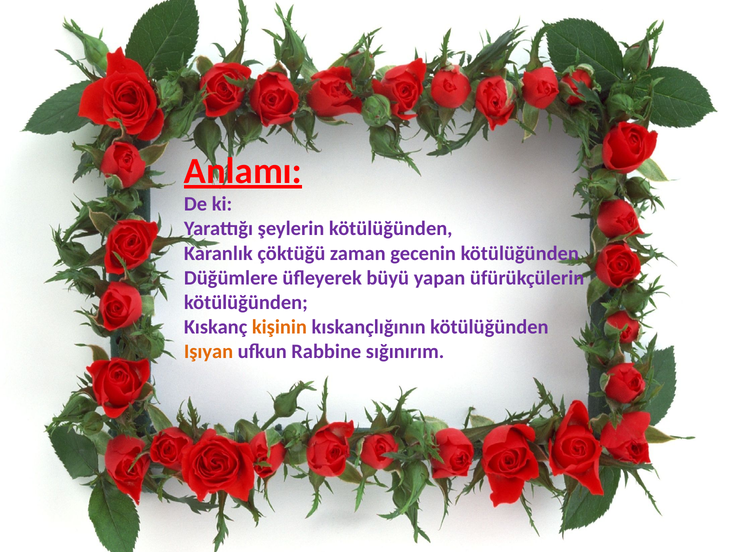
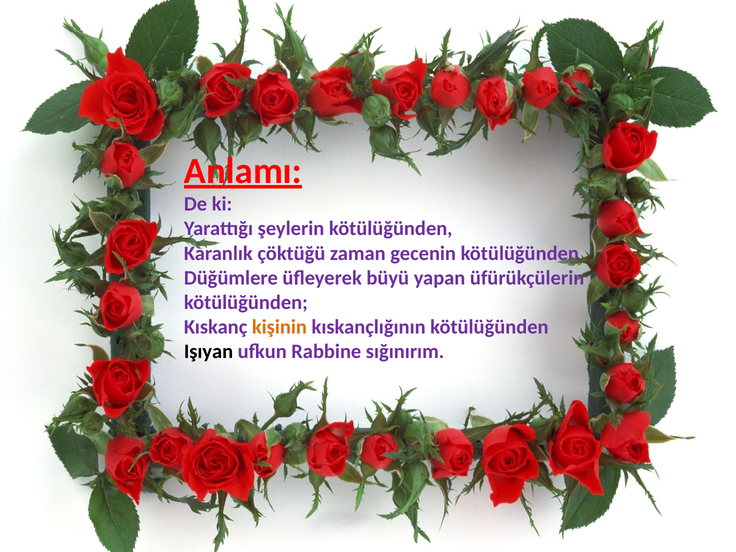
Işıyan colour: orange -> black (209, 351)
